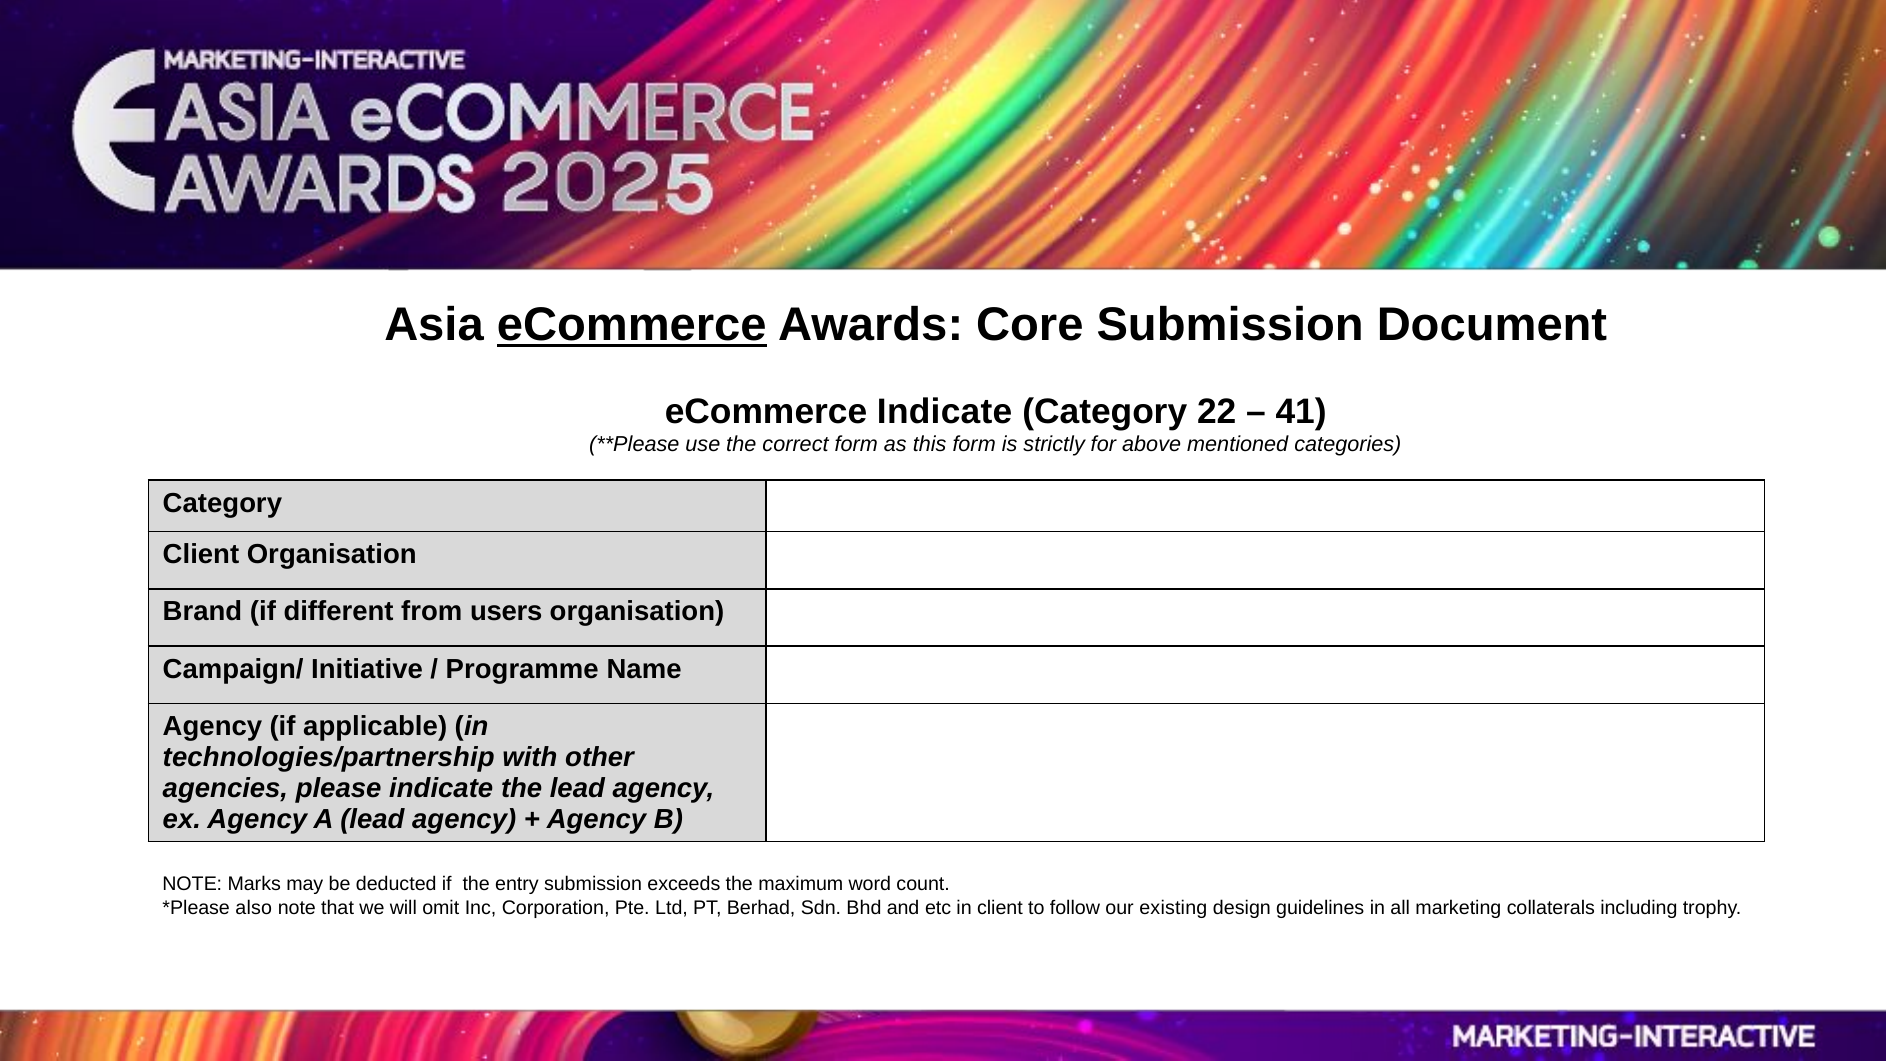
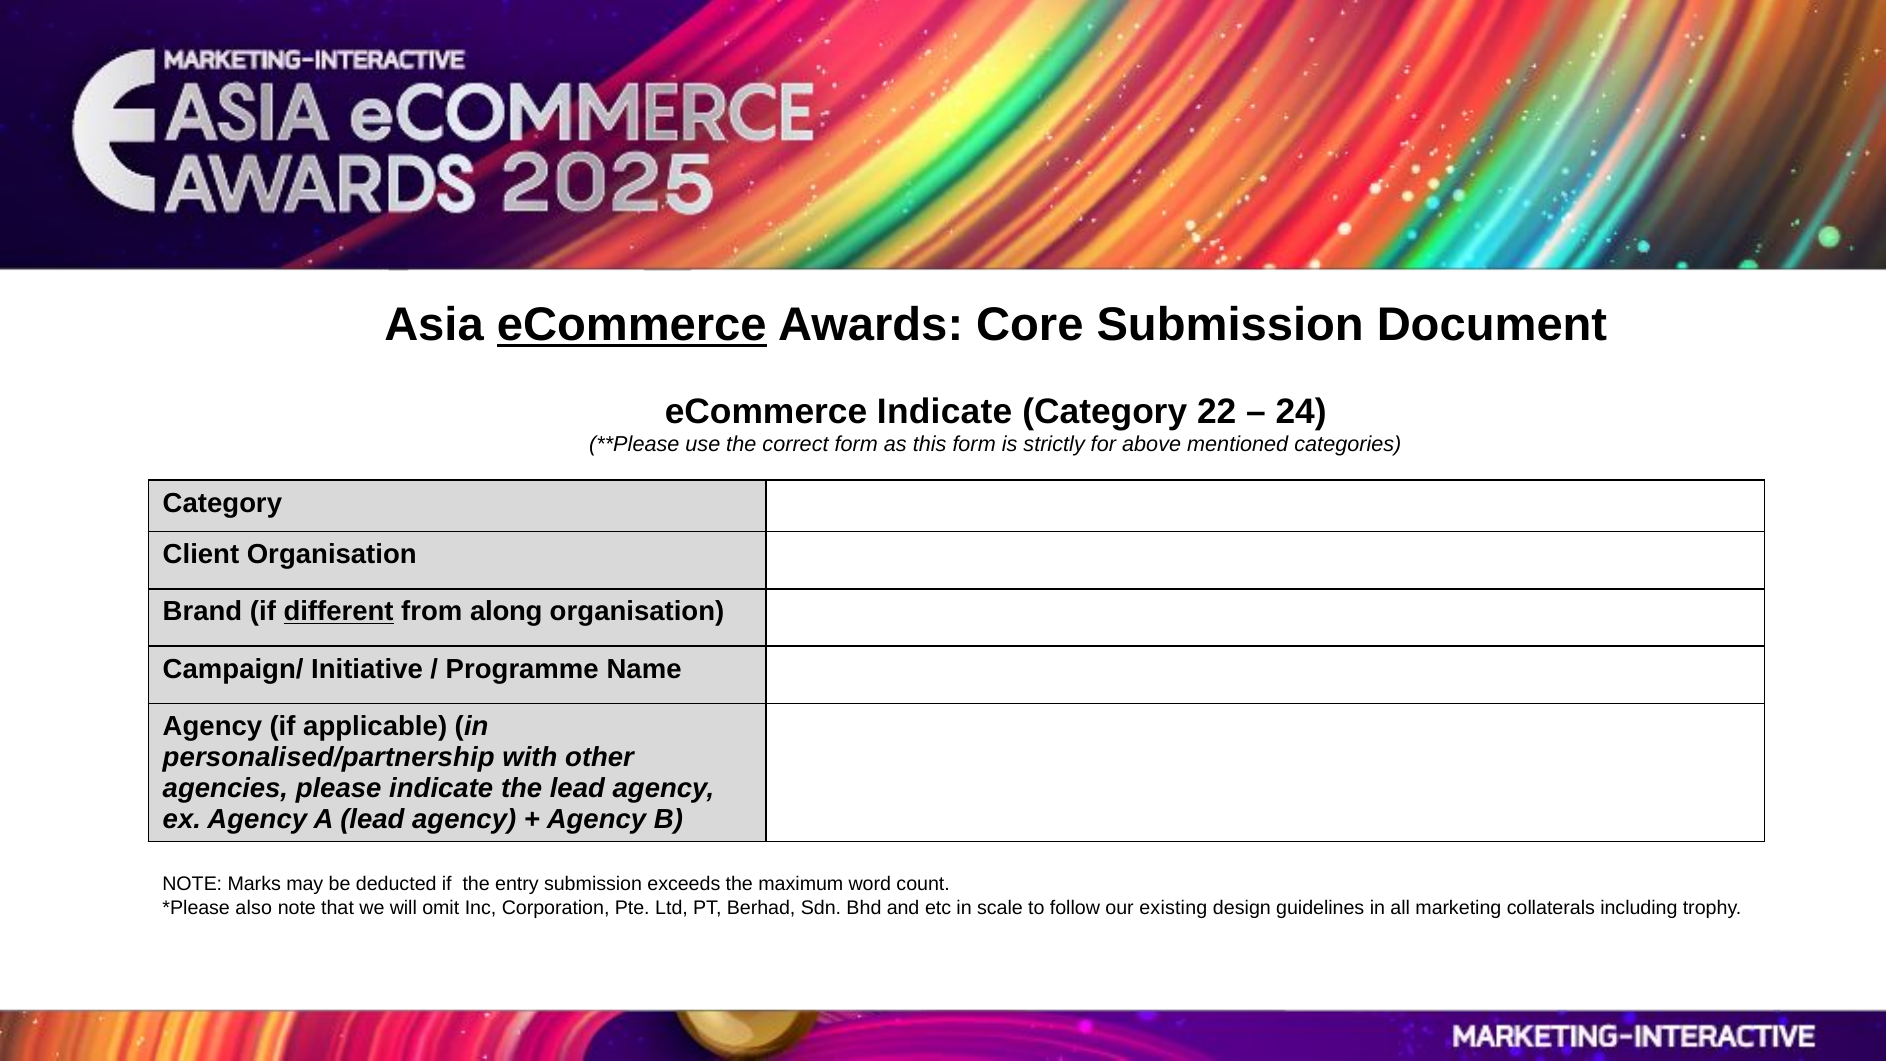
41: 41 -> 24 (1301, 411)
different underline: none -> present (339, 612)
users: users -> along (506, 612)
technologies/partnership: technologies/partnership -> personalised/partnership (329, 757)
in client: client -> scale (1000, 908)
